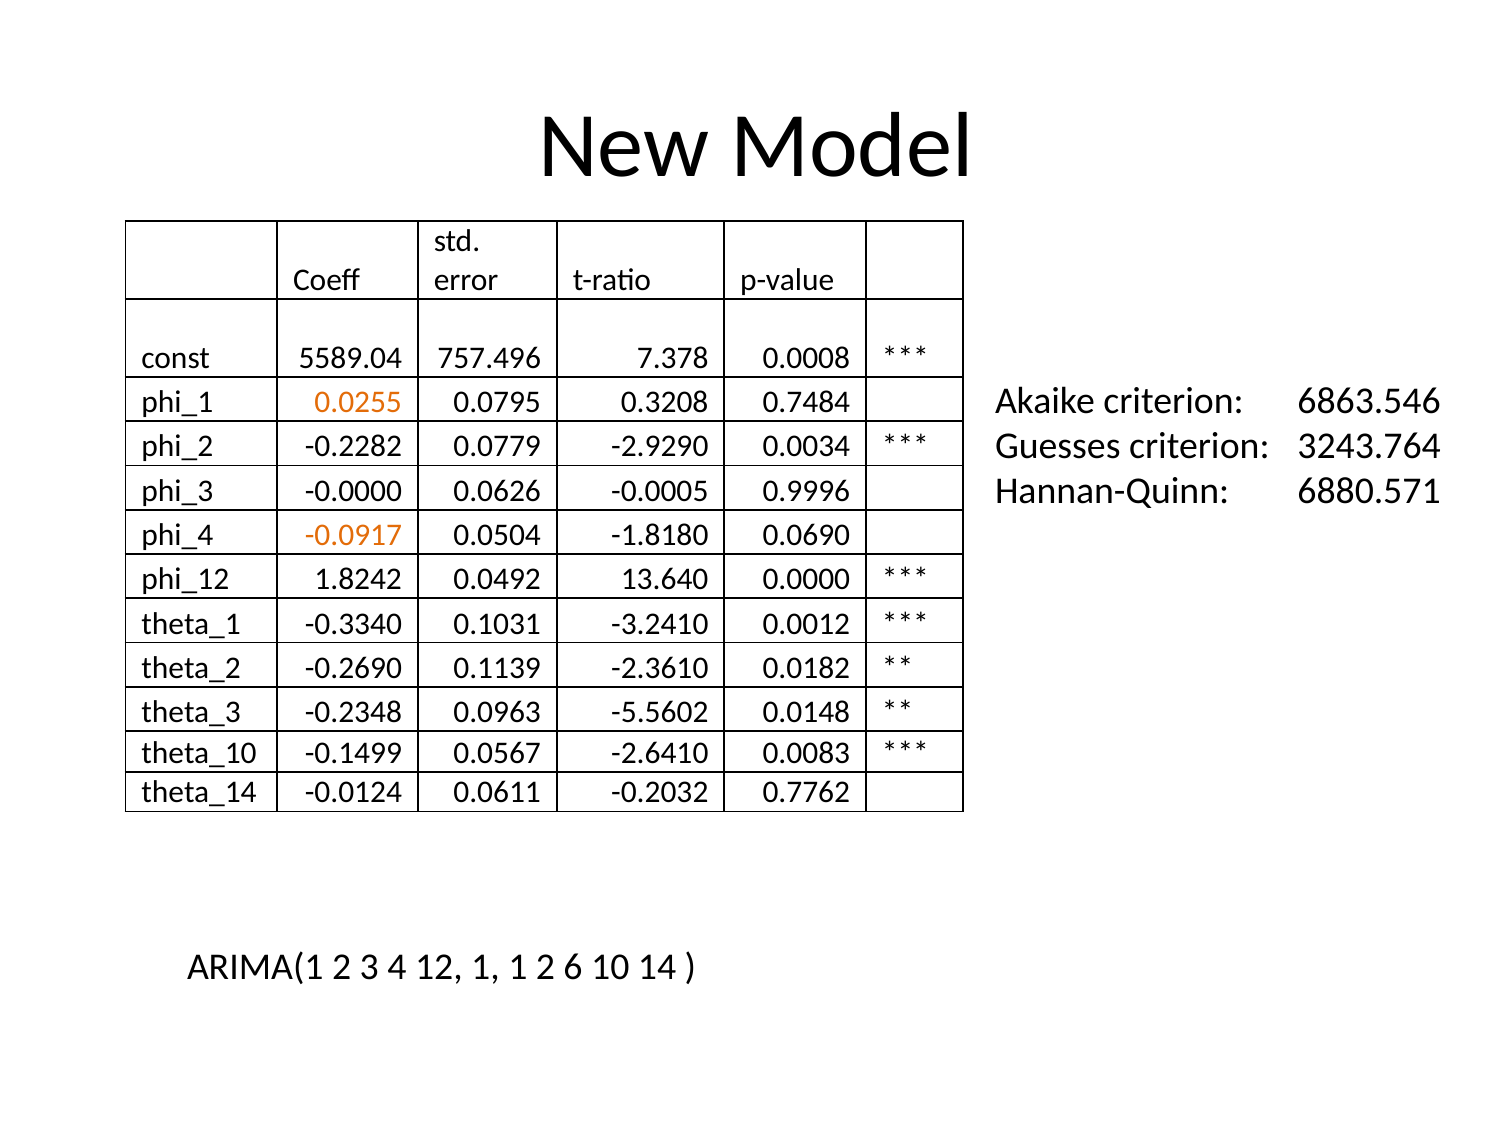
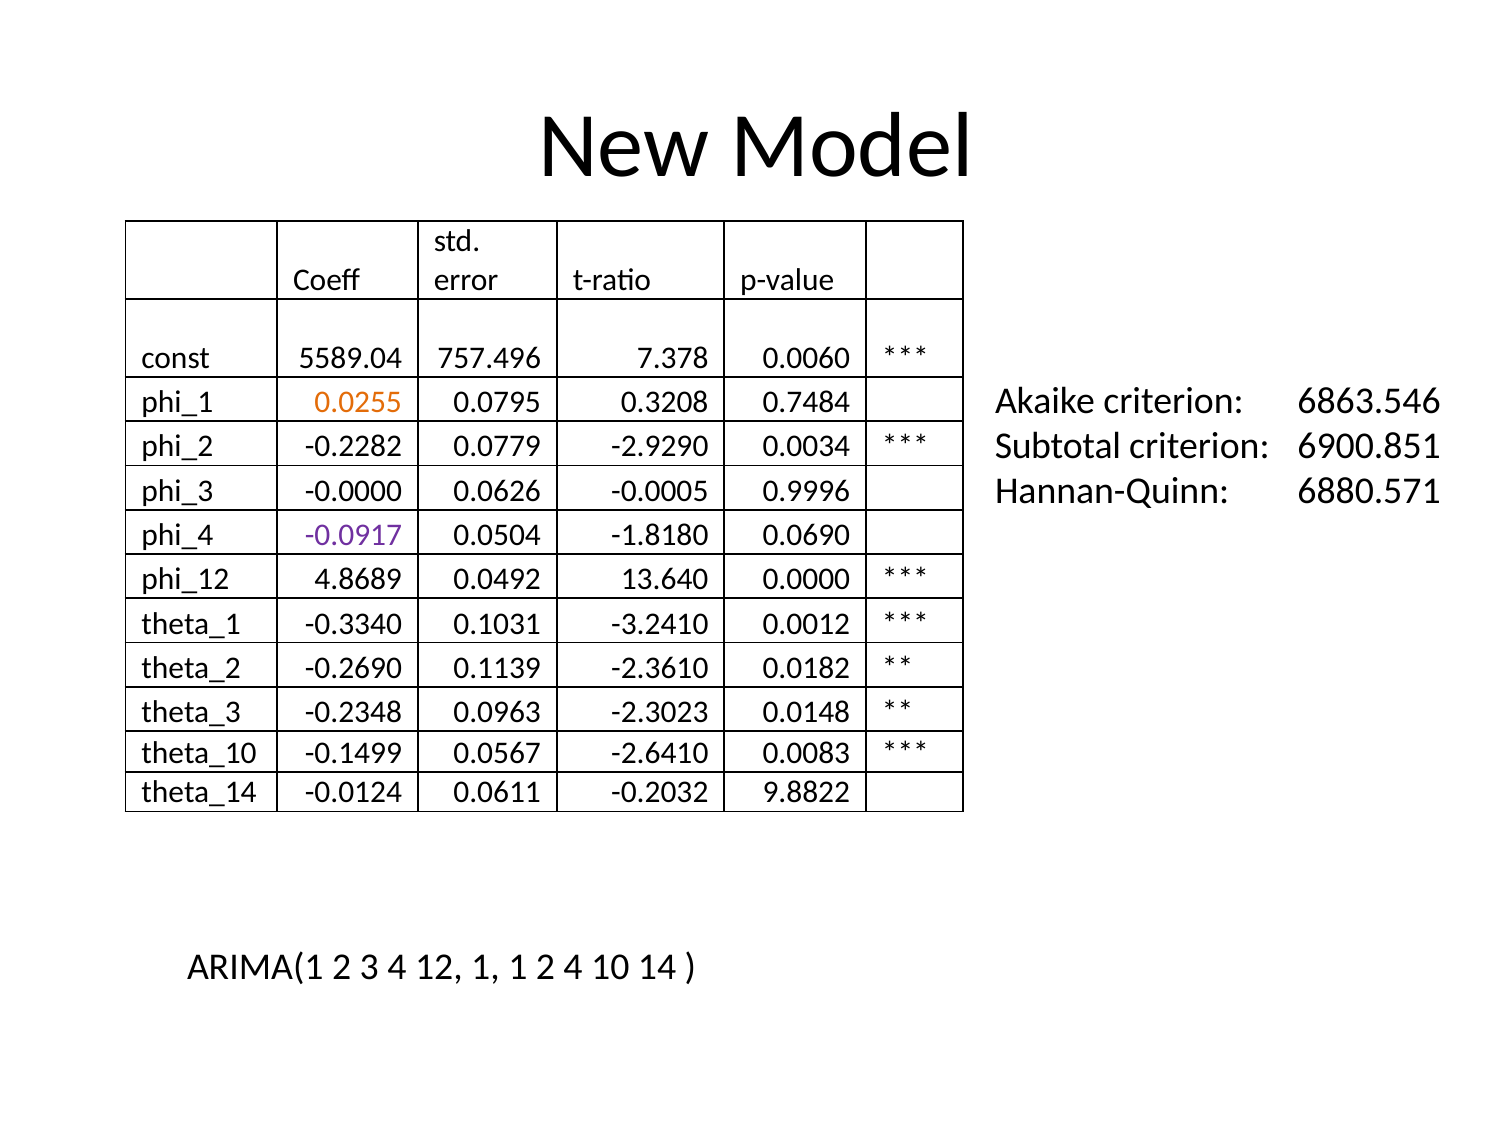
0.0008: 0.0008 -> 0.0060 (806, 358)
Guesses: Guesses -> Subtotal (1058, 446)
3243.764: 3243.764 -> 6900.851 (1369, 446)
-0.0917 colour: orange -> purple (353, 535)
1.8242: 1.8242 -> 4.8689 (358, 579)
-5.5602: -5.5602 -> -2.3023 (660, 712)
0.7762: 0.7762 -> 9.8822 (806, 793)
2 6: 6 -> 4 (573, 967)
